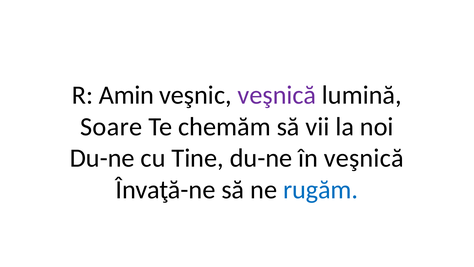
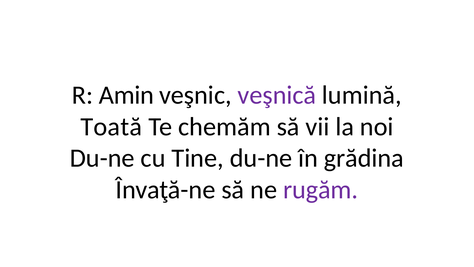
Soare: Soare -> Toată (111, 126)
în veşnică: veşnică -> grădina (364, 158)
rugăm colour: blue -> purple (321, 190)
